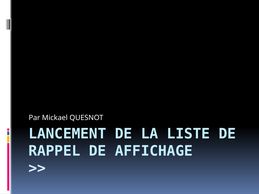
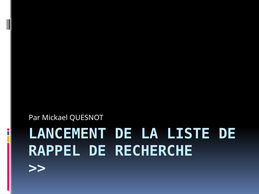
AFFICHAGE: AFFICHAGE -> RECHERCHE (154, 151)
